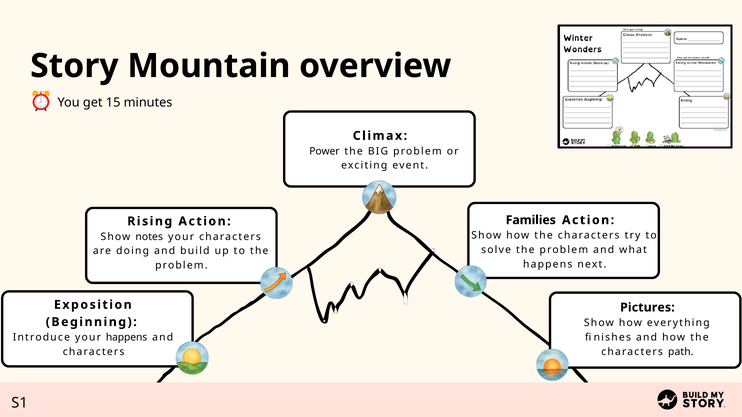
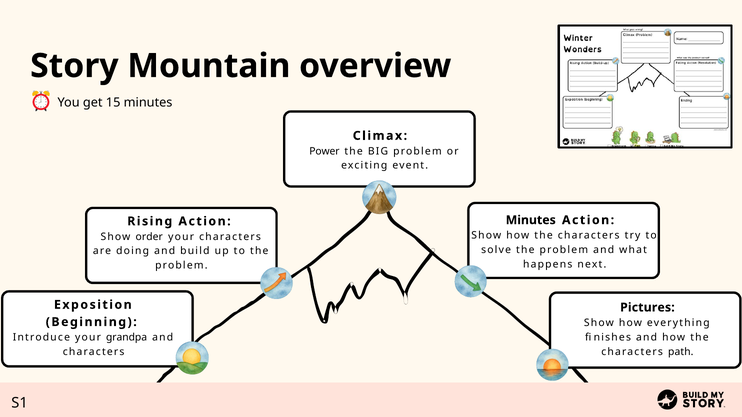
Families: Families -> Minutes (531, 220)
notes: notes -> order (149, 237)
your happens: happens -> grandpa (127, 338)
